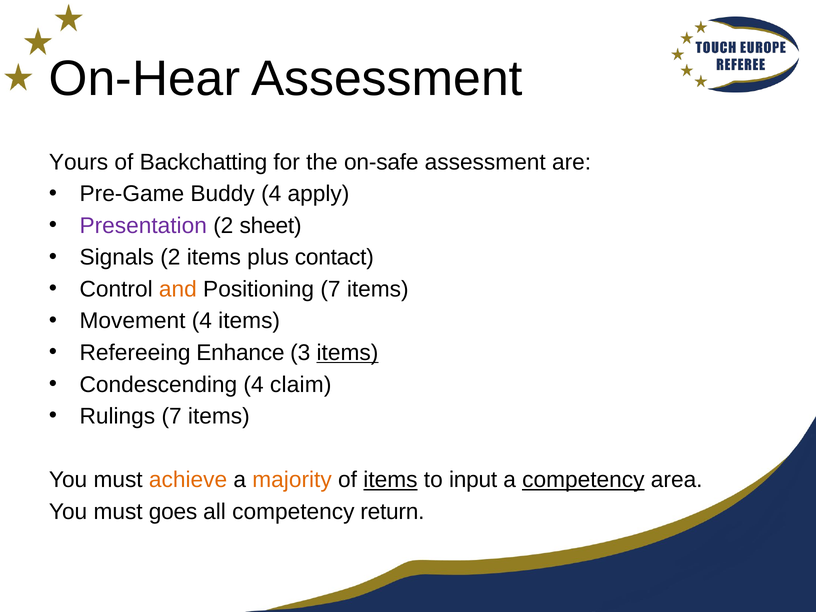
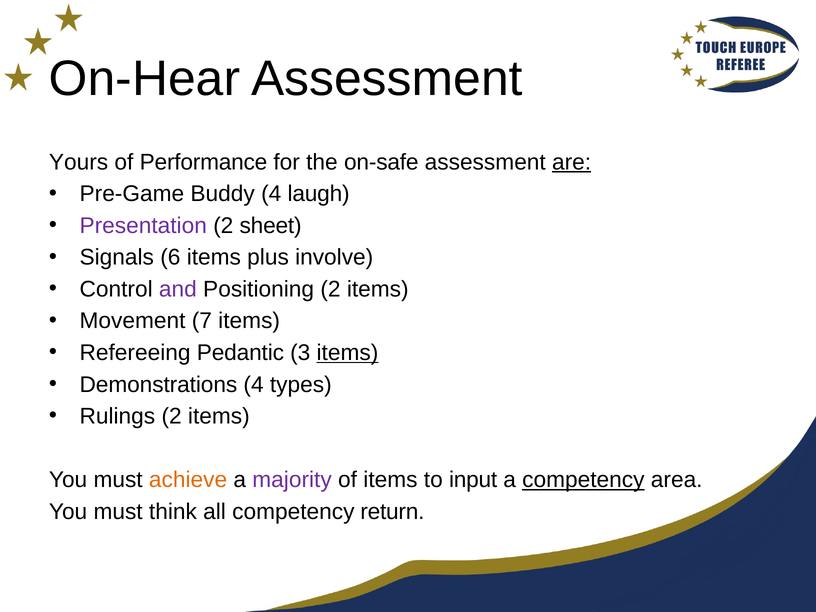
Backchatting: Backchatting -> Performance (204, 162)
are underline: none -> present (572, 162)
apply: apply -> laugh (319, 194)
Signals 2: 2 -> 6 (170, 257)
contact: contact -> involve (334, 257)
and colour: orange -> purple (178, 289)
Positioning 7: 7 -> 2 (330, 289)
Movement 4: 4 -> 7 (202, 321)
Enhance: Enhance -> Pedantic (240, 353)
Condescending: Condescending -> Demonstrations (158, 385)
claim: claim -> types (301, 385)
Rulings 7: 7 -> 2 (172, 416)
majority colour: orange -> purple (292, 480)
items underline: present -> none (390, 480)
goes: goes -> think (173, 512)
